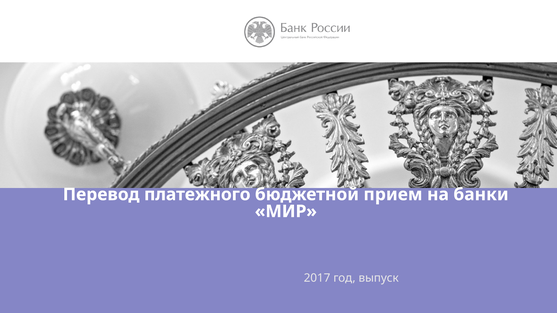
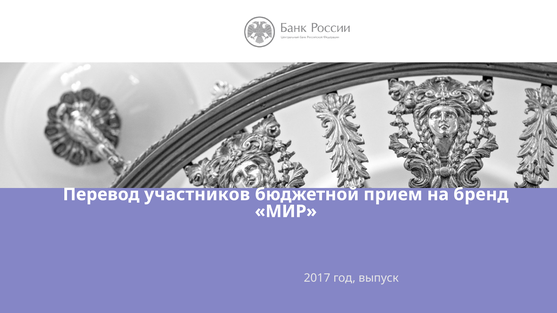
платежного: платежного -> участников (197, 195)
банки: банки -> бренд (481, 195)
